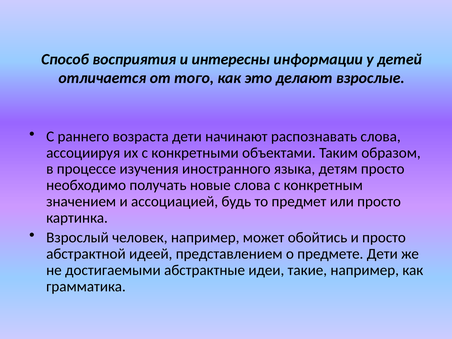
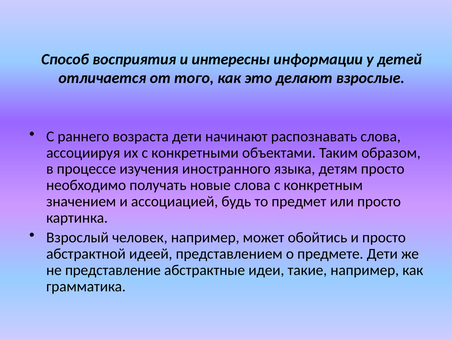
достигаемыми: достигаемыми -> представление (113, 270)
